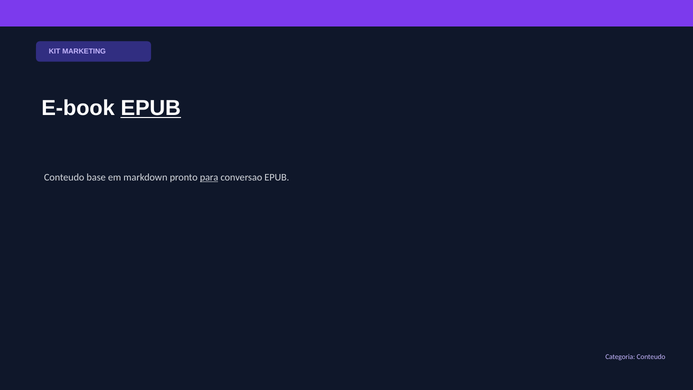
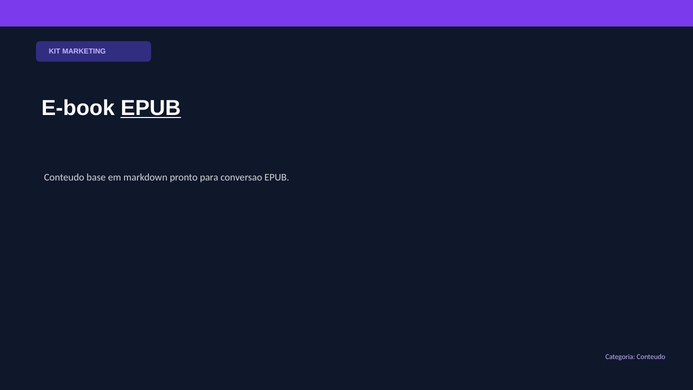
para underline: present -> none (209, 177)
